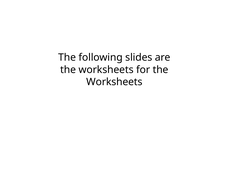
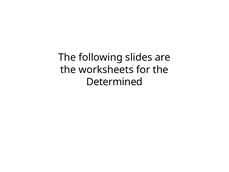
Worksheets: Worksheets -> Determined (114, 82)
